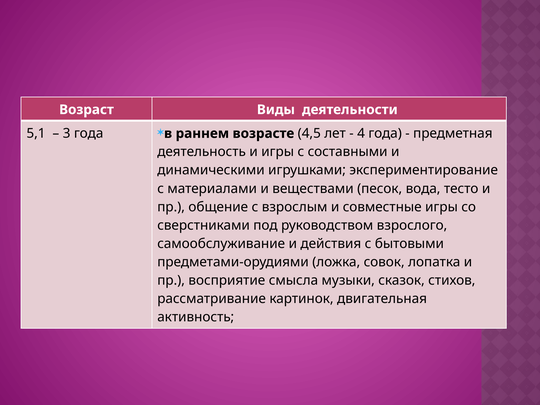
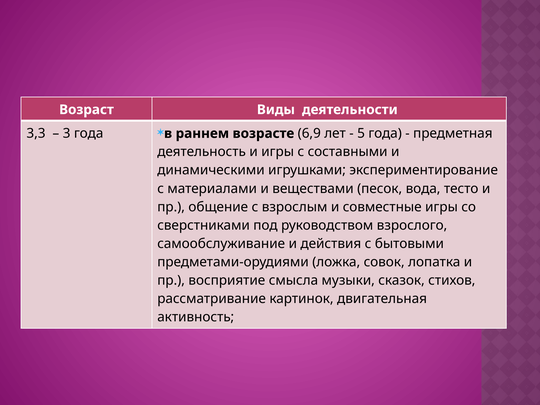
5,1: 5,1 -> 3,3 (36, 133)
4,5: 4,5 -> 6,9 (309, 133)
4: 4 -> 5 (361, 133)
